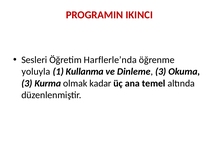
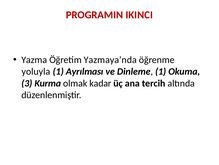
Sesleri: Sesleri -> Yazma (34, 60)
Harflerle’nda: Harflerle’nda -> Yazmaya’nda (110, 60)
Kullanma: Kullanma -> Ayrılması (85, 71)
Dinleme 3: 3 -> 1 (161, 71)
temel: temel -> tercih (154, 83)
